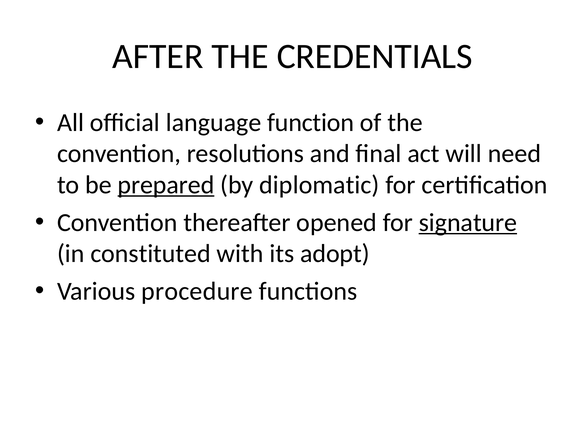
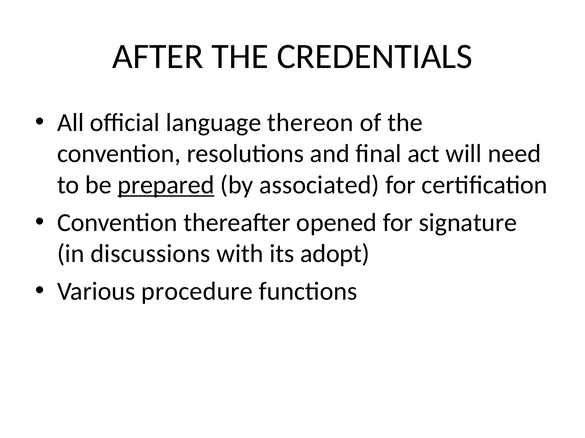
function: function -> thereon (310, 123)
diplomatic: diplomatic -> associated (319, 185)
signature underline: present -> none (468, 223)
constituted: constituted -> discussions (150, 254)
